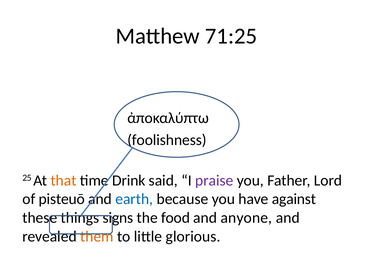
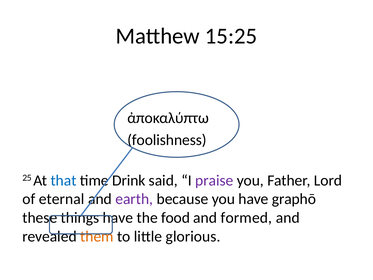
71:25: 71:25 -> 15:25 (231, 36)
that colour: orange -> blue (64, 180)
pisteuō: pisteuō -> eternal (62, 199)
earth colour: blue -> purple (134, 199)
against: against -> graphō (294, 199)
things signs: signs -> have (118, 218)
anyone: anyone -> formed (246, 218)
